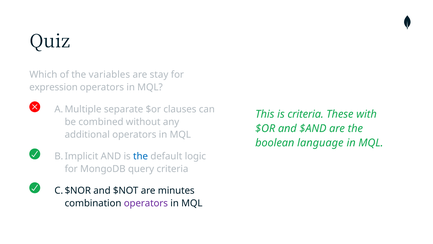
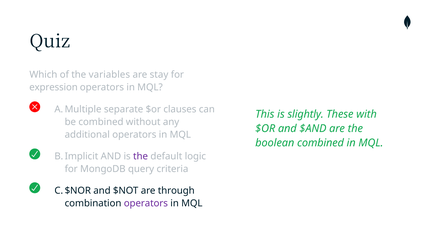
is criteria: criteria -> slightly (306, 114)
boolean language: language -> combined (321, 143)
the colour: blue -> purple (141, 156)
minutes: minutes -> through (176, 190)
